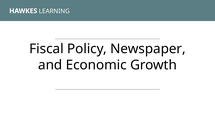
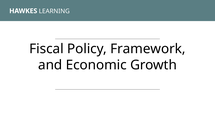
Newspaper: Newspaper -> Framework (148, 49)
